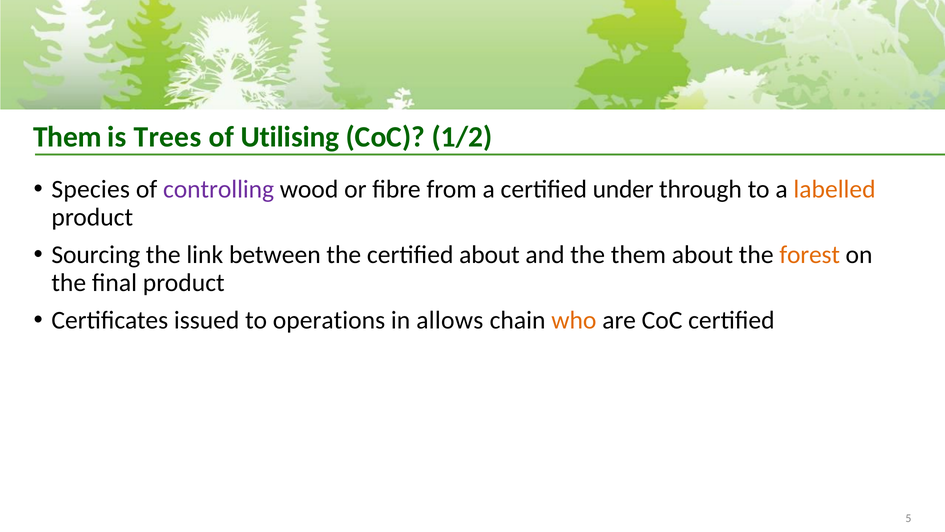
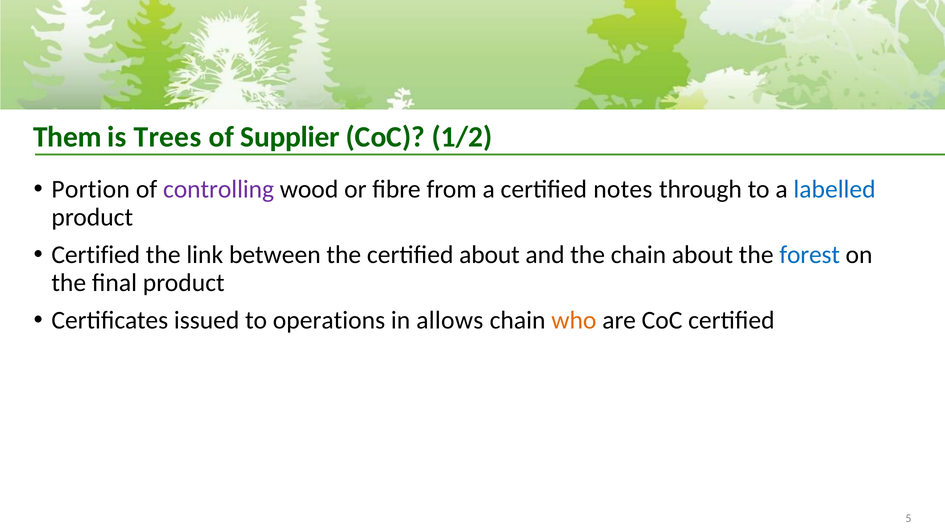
Utilising: Utilising -> Supplier (290, 137)
Species: Species -> Portion (91, 189)
under: under -> notes (623, 189)
labelled colour: orange -> blue (835, 189)
Sourcing: Sourcing -> Certified (96, 255)
the them: them -> chain (638, 255)
forest colour: orange -> blue (810, 255)
